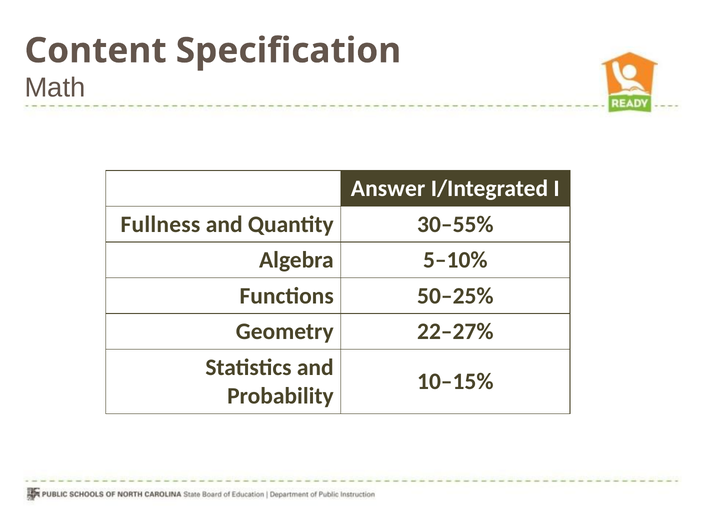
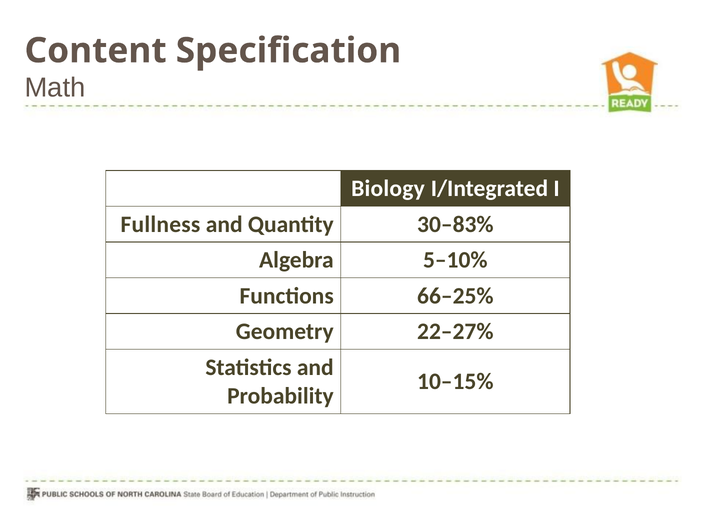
Answer: Answer -> Biology (388, 188)
30–55%: 30–55% -> 30–83% (455, 224)
50–25%: 50–25% -> 66–25% (455, 296)
